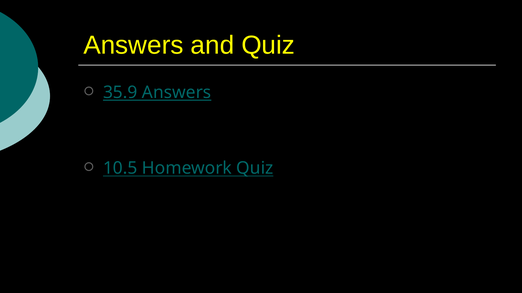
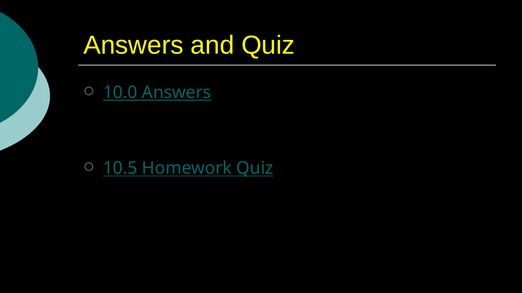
35.9: 35.9 -> 10.0 (120, 93)
